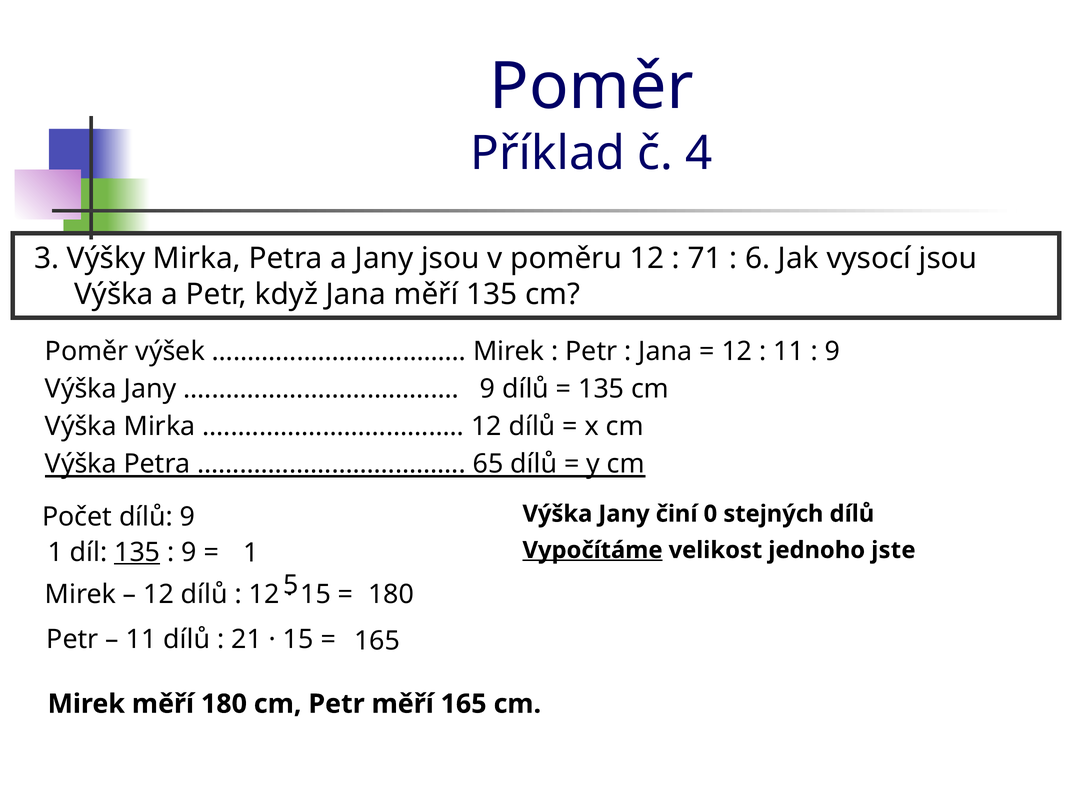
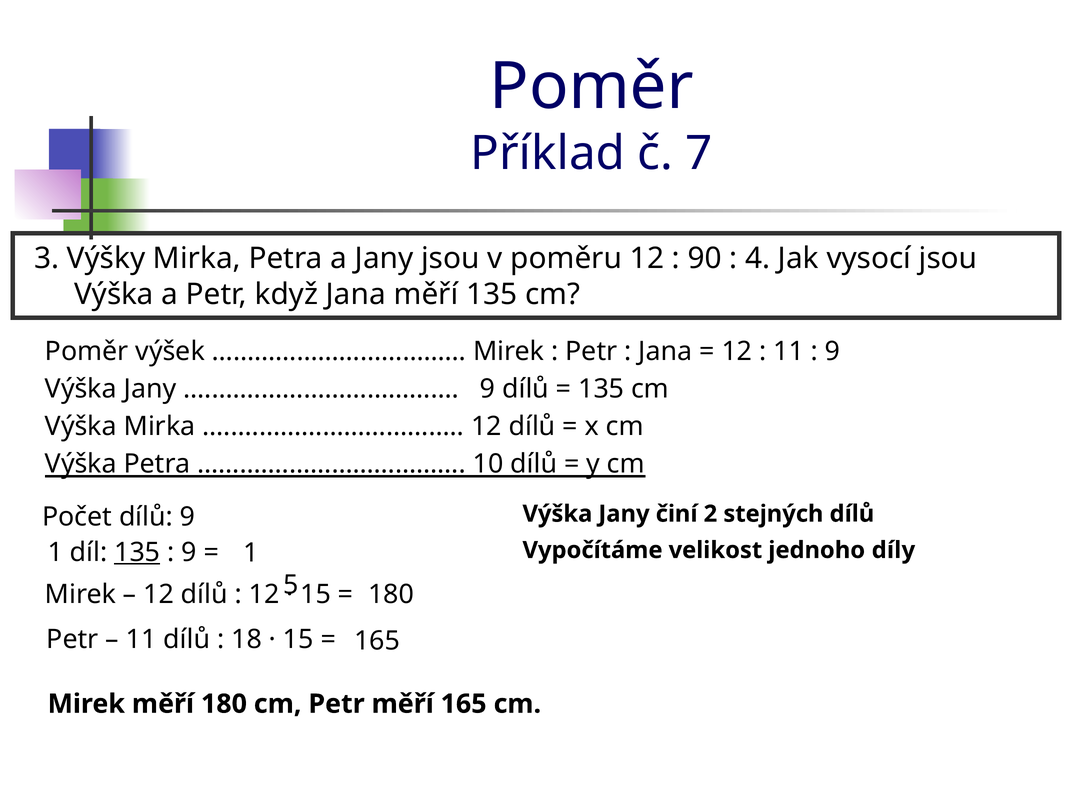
4: 4 -> 7 (699, 153)
71: 71 -> 90 (705, 259)
6: 6 -> 4 (758, 259)
65: 65 -> 10 (488, 464)
0: 0 -> 2 (710, 514)
Vypočítáme underline: present -> none (593, 550)
jste: jste -> díly (893, 550)
21: 21 -> 18 (247, 640)
